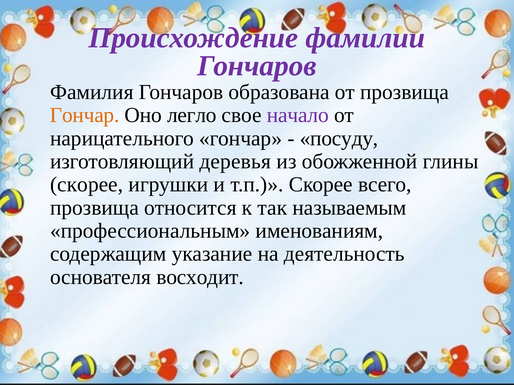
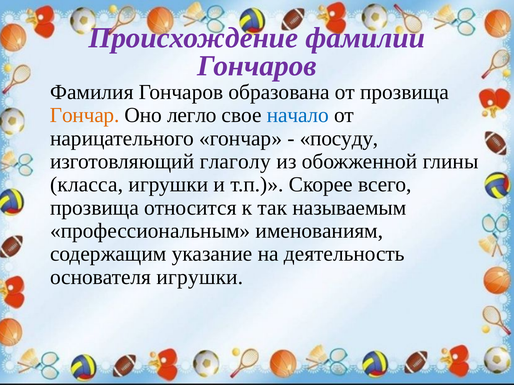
начало colour: purple -> blue (298, 115)
деревья: деревья -> глаголу (235, 162)
скорее: скорее -> класса (87, 185)
основателя восходит: восходит -> игрушки (200, 277)
